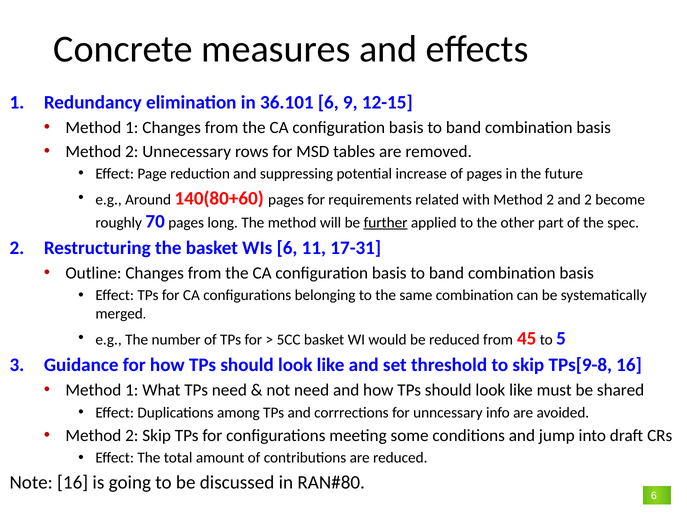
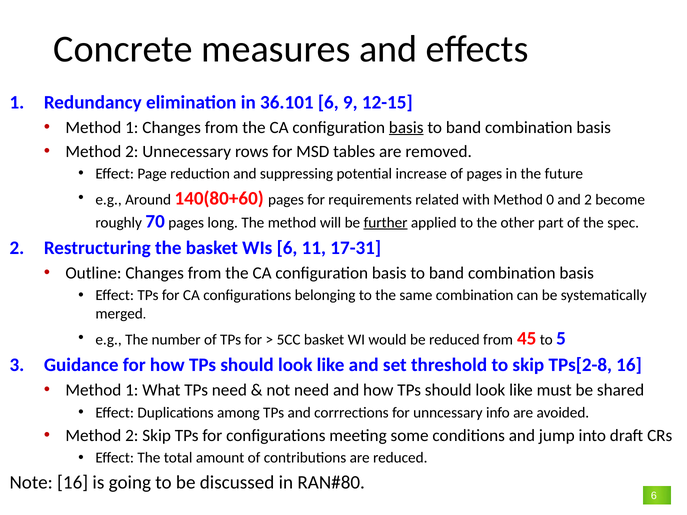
basis underline: none -> present (406, 127)
with Method 2: 2 -> 0 (550, 200)
TPs[9-8: TPs[9-8 -> TPs[2-8 (580, 365)
